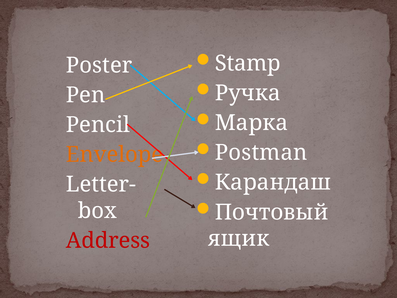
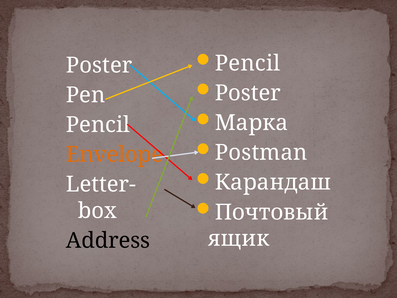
Stamp: Stamp -> Pencil (248, 63)
Ручка: Ручка -> Poster (248, 93)
Address colour: red -> black (108, 240)
